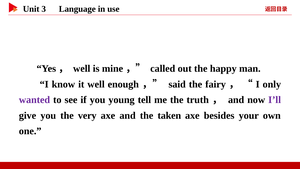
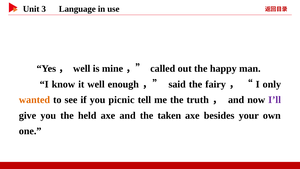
wanted colour: purple -> orange (34, 100)
young: young -> picnic (122, 100)
very: very -> held (87, 115)
